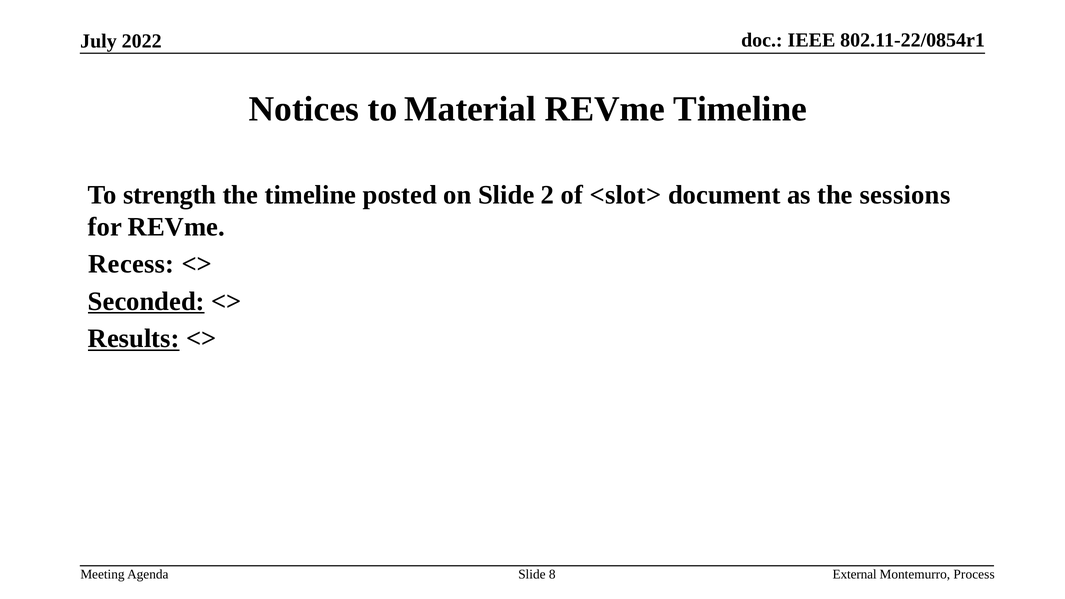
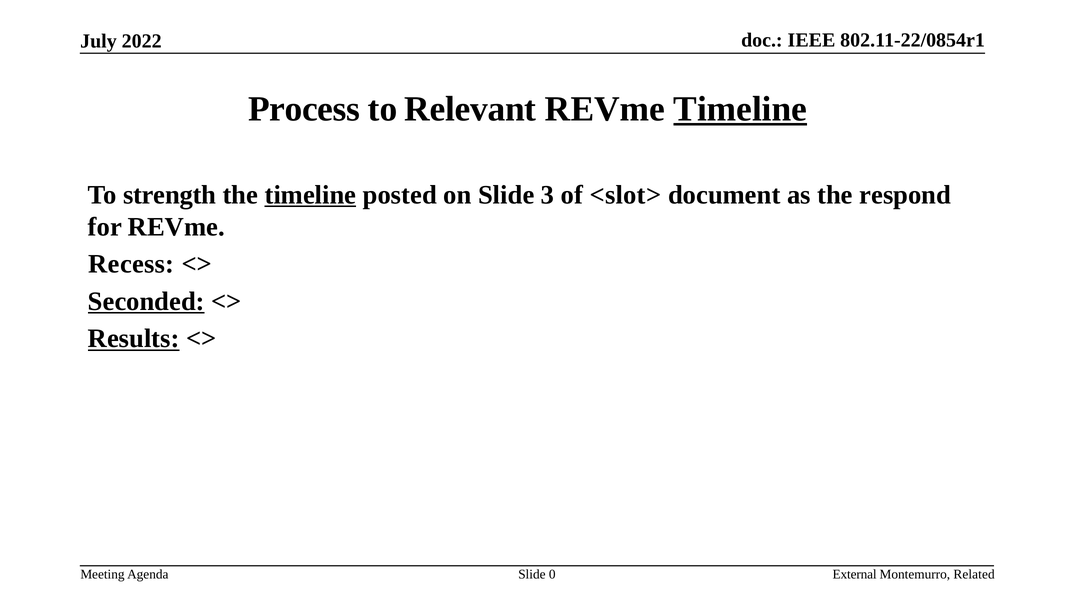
Notices: Notices -> Process (304, 109)
Material: Material -> Relevant (470, 109)
Timeline underline: none -> present (740, 109)
timeline underline: none -> present (310, 195)
2: 2 -> 3 (548, 195)
sessions: sessions -> respond (905, 195)
8: 8 -> 0 (552, 575)
Process: Process -> Related (974, 575)
